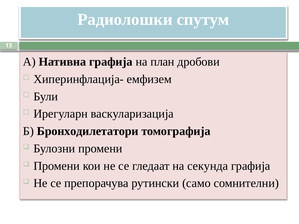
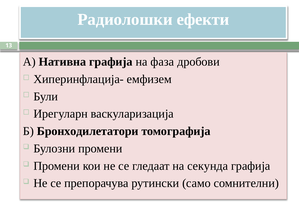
спутум: спутум -> ефекти (203, 20)
план: план -> фаза (162, 62)
